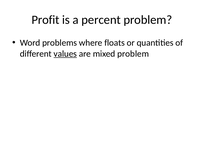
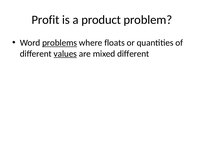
percent: percent -> product (101, 20)
problems underline: none -> present (60, 43)
mixed problem: problem -> different (133, 54)
